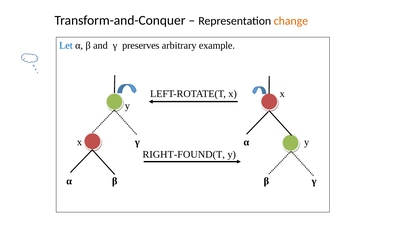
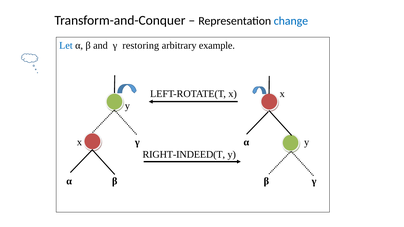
change colour: orange -> blue (291, 21)
preserves: preserves -> restoring (141, 45)
RIGHT-FOUND(T: RIGHT-FOUND(T -> RIGHT-INDEED(T (184, 155)
